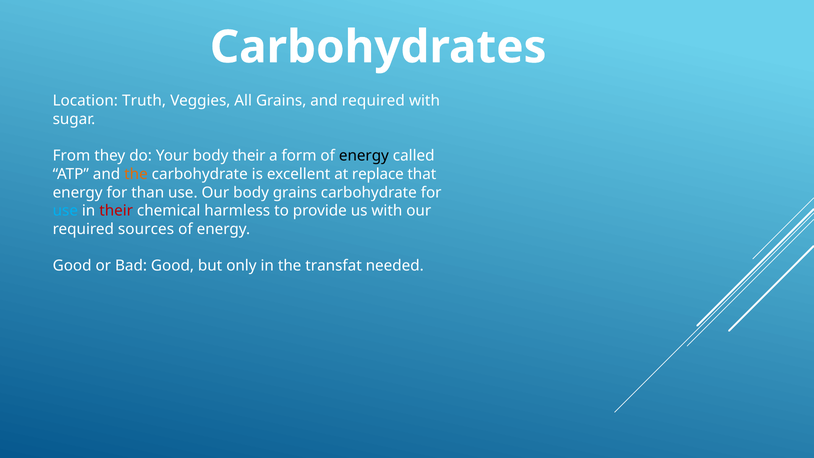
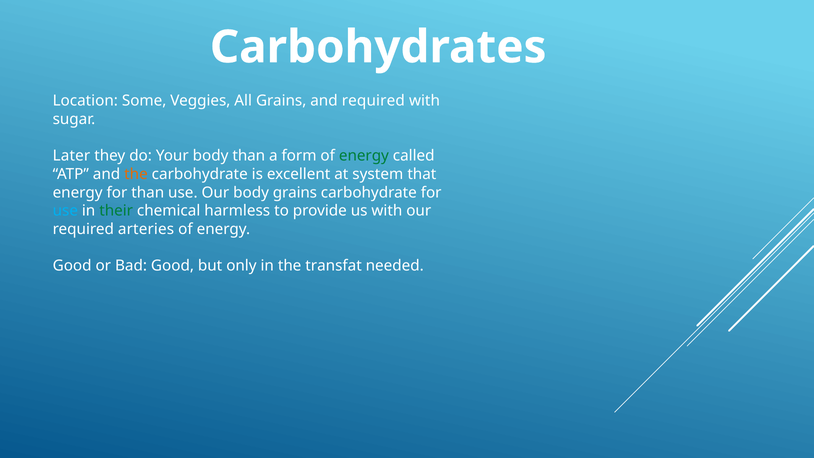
Truth: Truth -> Some (144, 101)
From: From -> Later (71, 156)
body their: their -> than (249, 156)
energy colour: black -> green (364, 156)
replace: replace -> system (378, 174)
their colour: red -> green (116, 211)
sources: sources -> arteries (146, 229)
